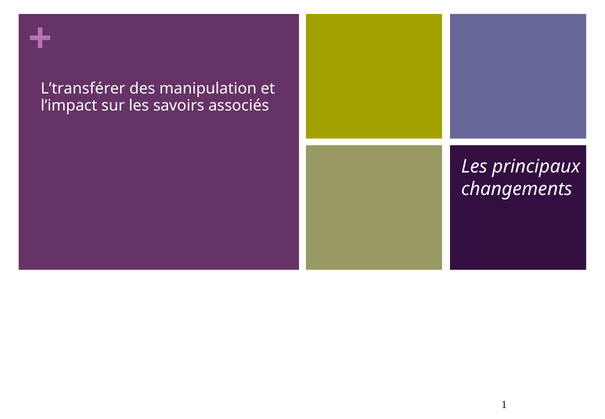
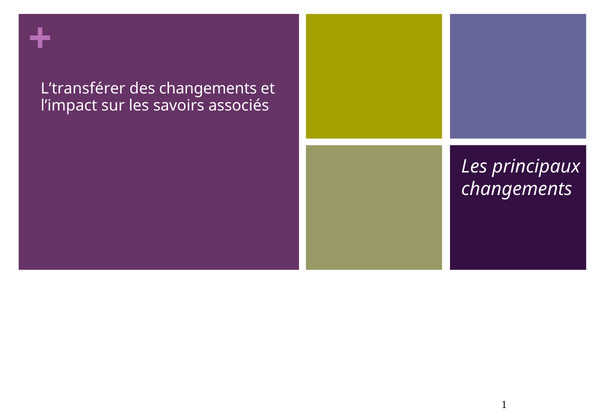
des manipulation: manipulation -> changements (208, 89)
